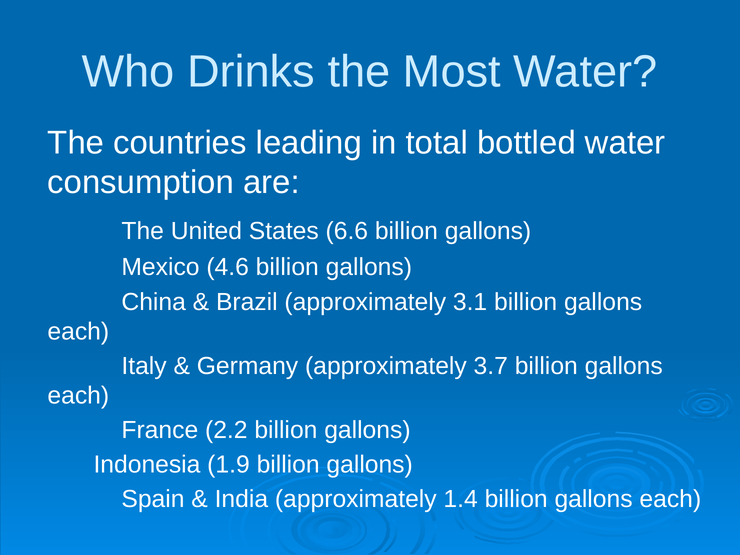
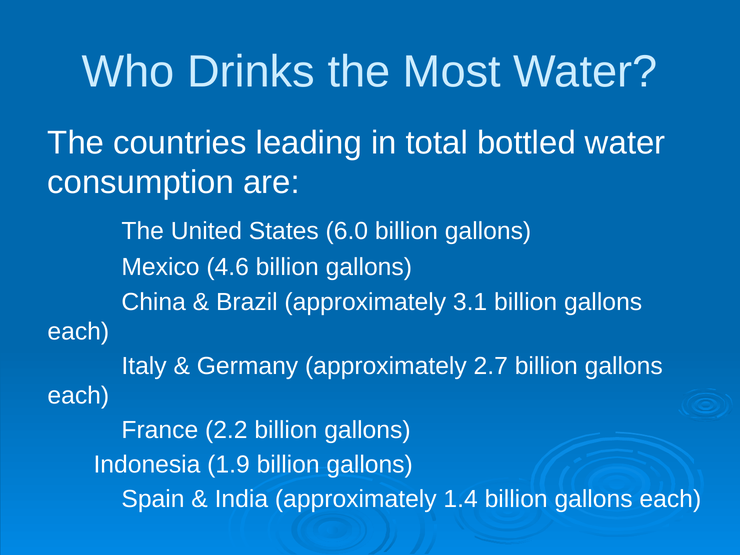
6.6: 6.6 -> 6.0 (347, 231)
3.7: 3.7 -> 2.7 (491, 366)
